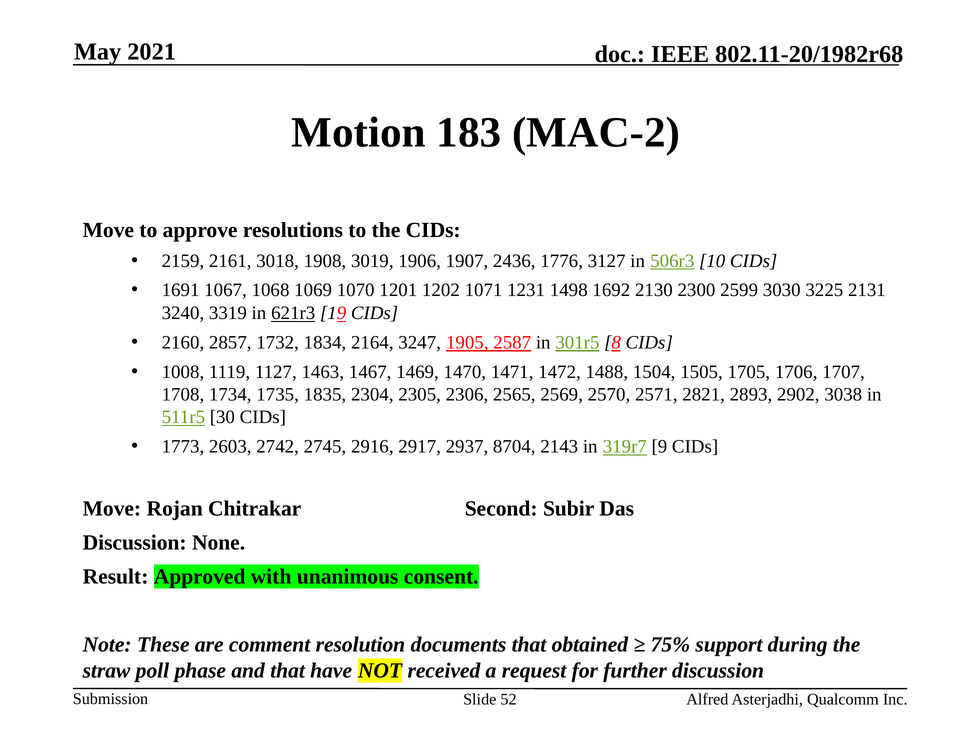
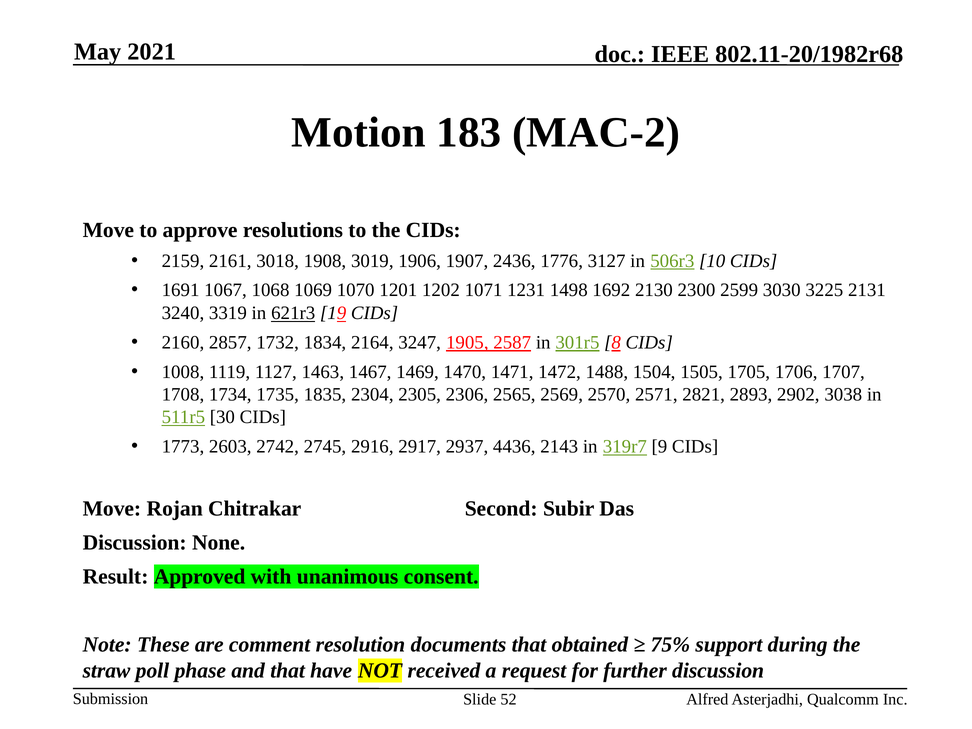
8704: 8704 -> 4436 (514, 447)
